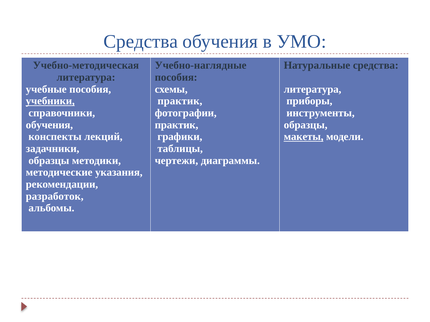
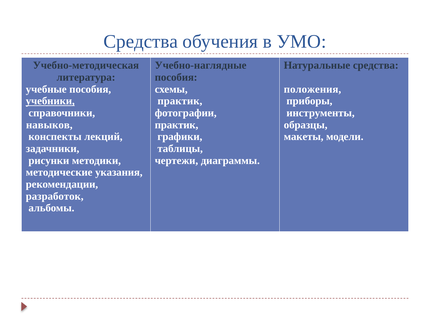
литература: литература -> положения (312, 89)
обучения: обучения -> навыков (49, 125)
макеты underline: present -> none (304, 137)
образцы: образцы -> рисунки (49, 161)
